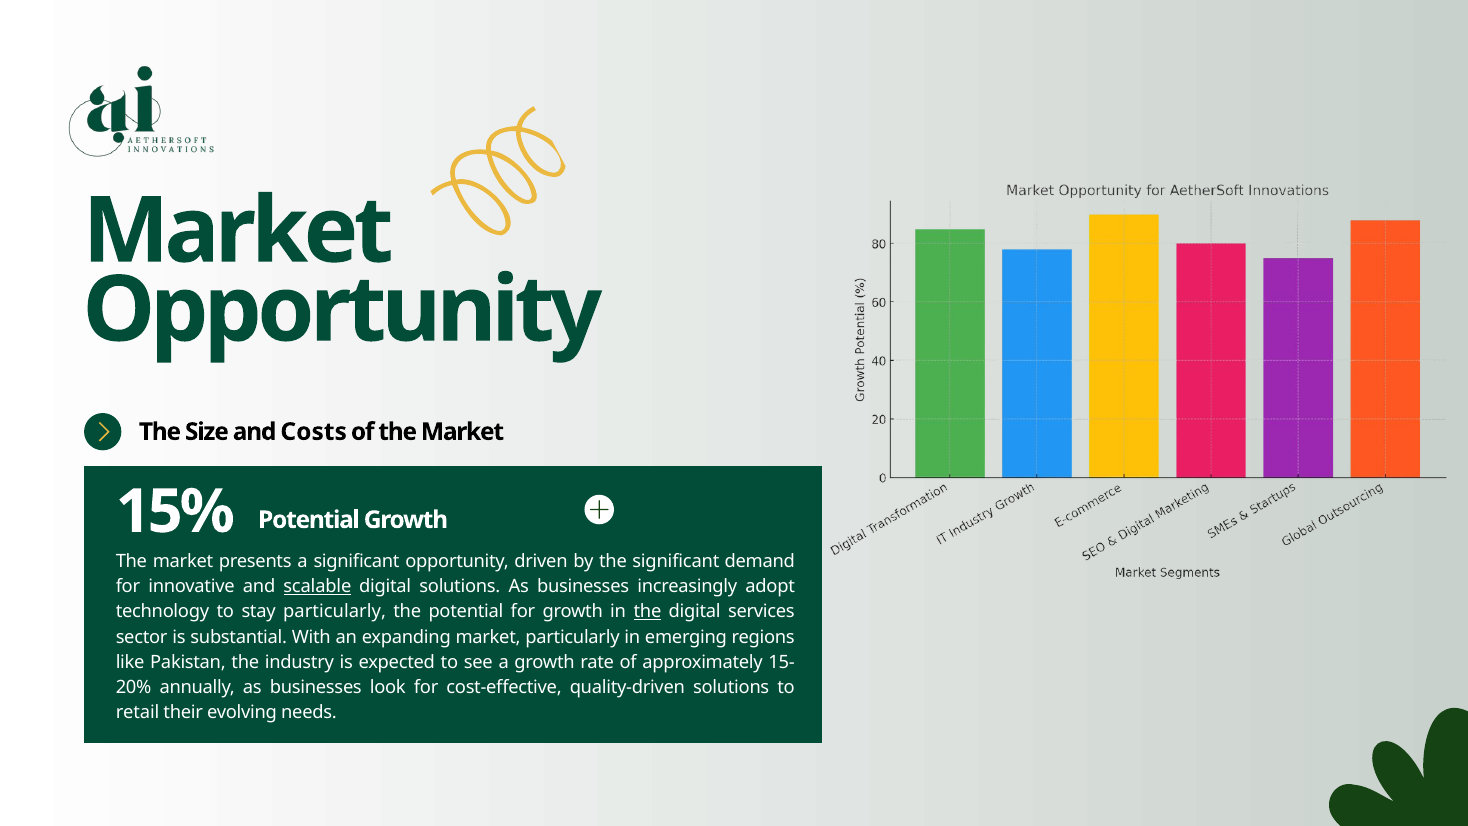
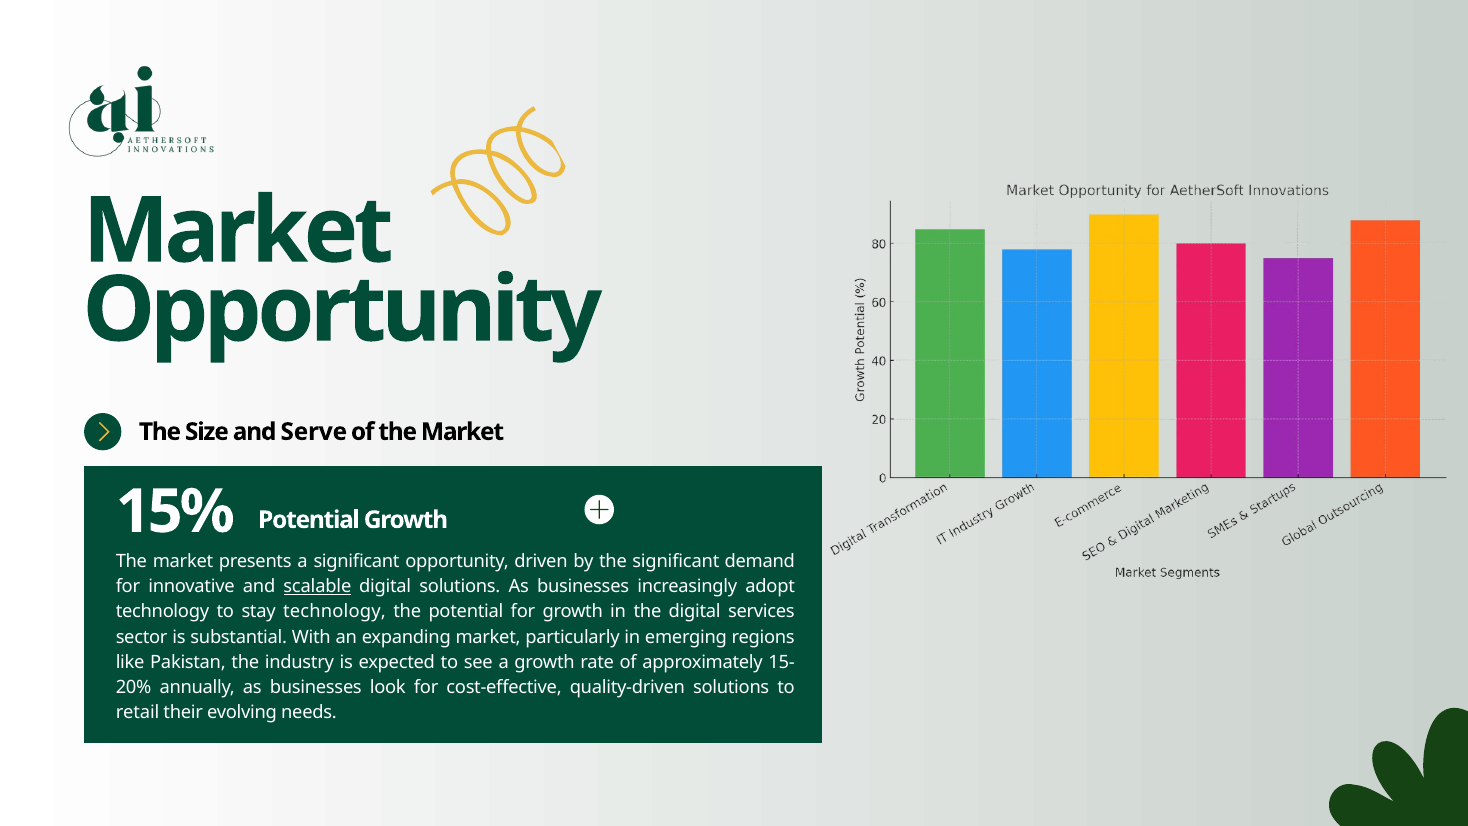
Costs: Costs -> Serve (314, 432)
stay particularly: particularly -> technology (334, 612)
the underline: present -> none (647, 612)
